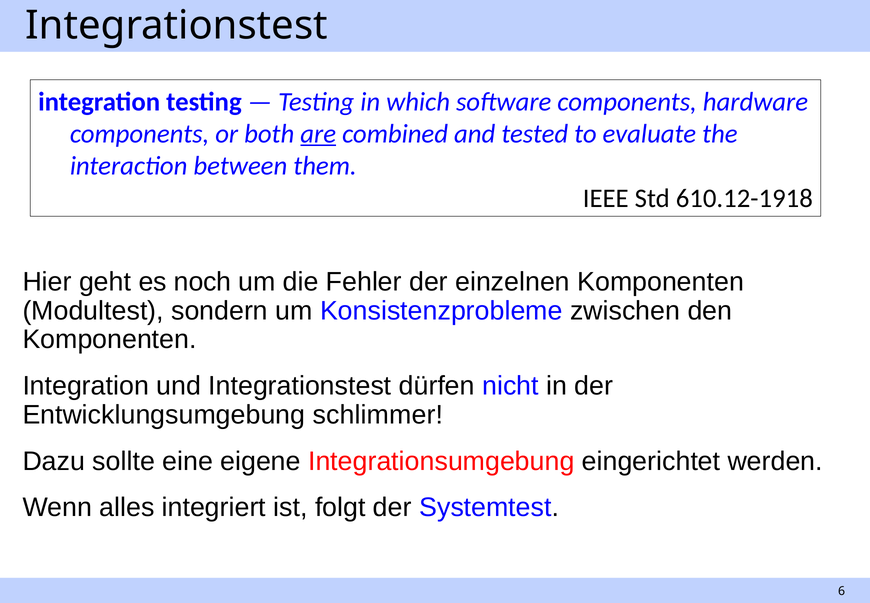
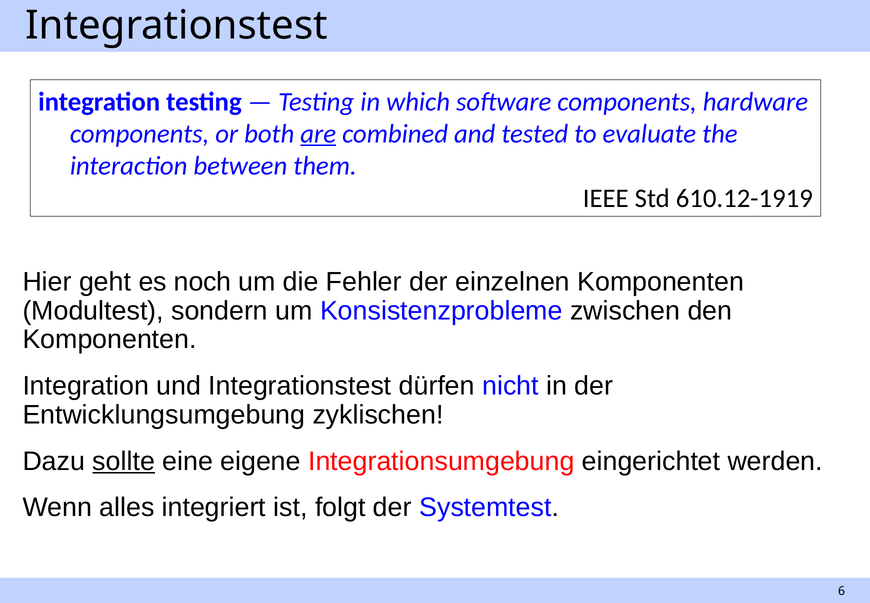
610.12-1918: 610.12-1918 -> 610.12-1919 (744, 198)
schlimmer: schlimmer -> zyklischen (378, 414)
sollte underline: none -> present (124, 461)
